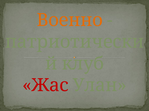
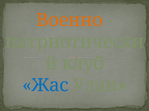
Жас colour: red -> blue (45, 86)
